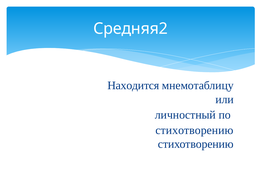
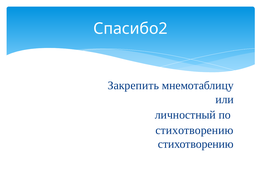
Средняя2: Средняя2 -> Спасибо2 (130, 29)
Находится: Находится -> Закрепить (133, 85)
